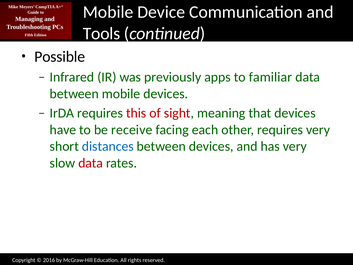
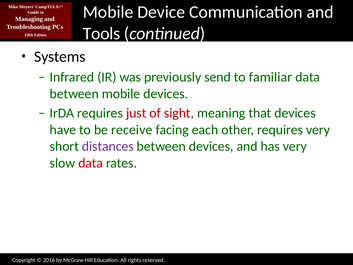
Possible: Possible -> Systems (60, 57)
apps: apps -> send (218, 77)
this: this -> just (136, 113)
distances colour: blue -> purple (108, 146)
